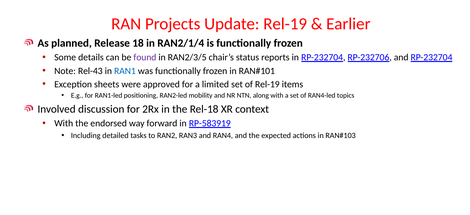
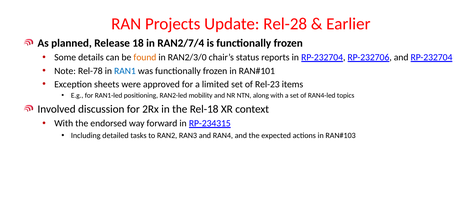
Update Rel-19: Rel-19 -> Rel-28 (285, 24)
RAN2/1/4: RAN2/1/4 -> RAN2/7/4 (181, 43)
found colour: purple -> orange (145, 57)
RAN2/3/5: RAN2/3/5 -> RAN2/3/0 (187, 57)
Rel-43: Rel-43 -> Rel-78 (90, 71)
of Rel-19: Rel-19 -> Rel-23 (267, 84)
RP-583919: RP-583919 -> RP-234315 (210, 123)
